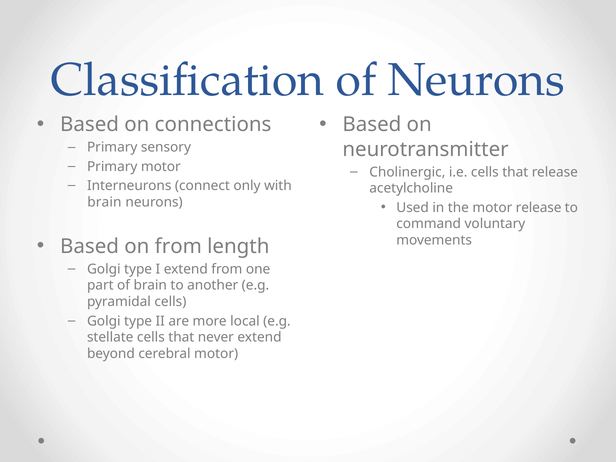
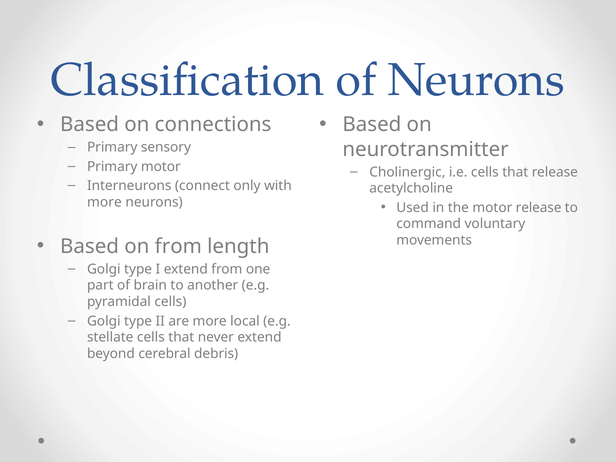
brain: brain -> more (104, 202)
cerebral motor: motor -> debris (216, 354)
